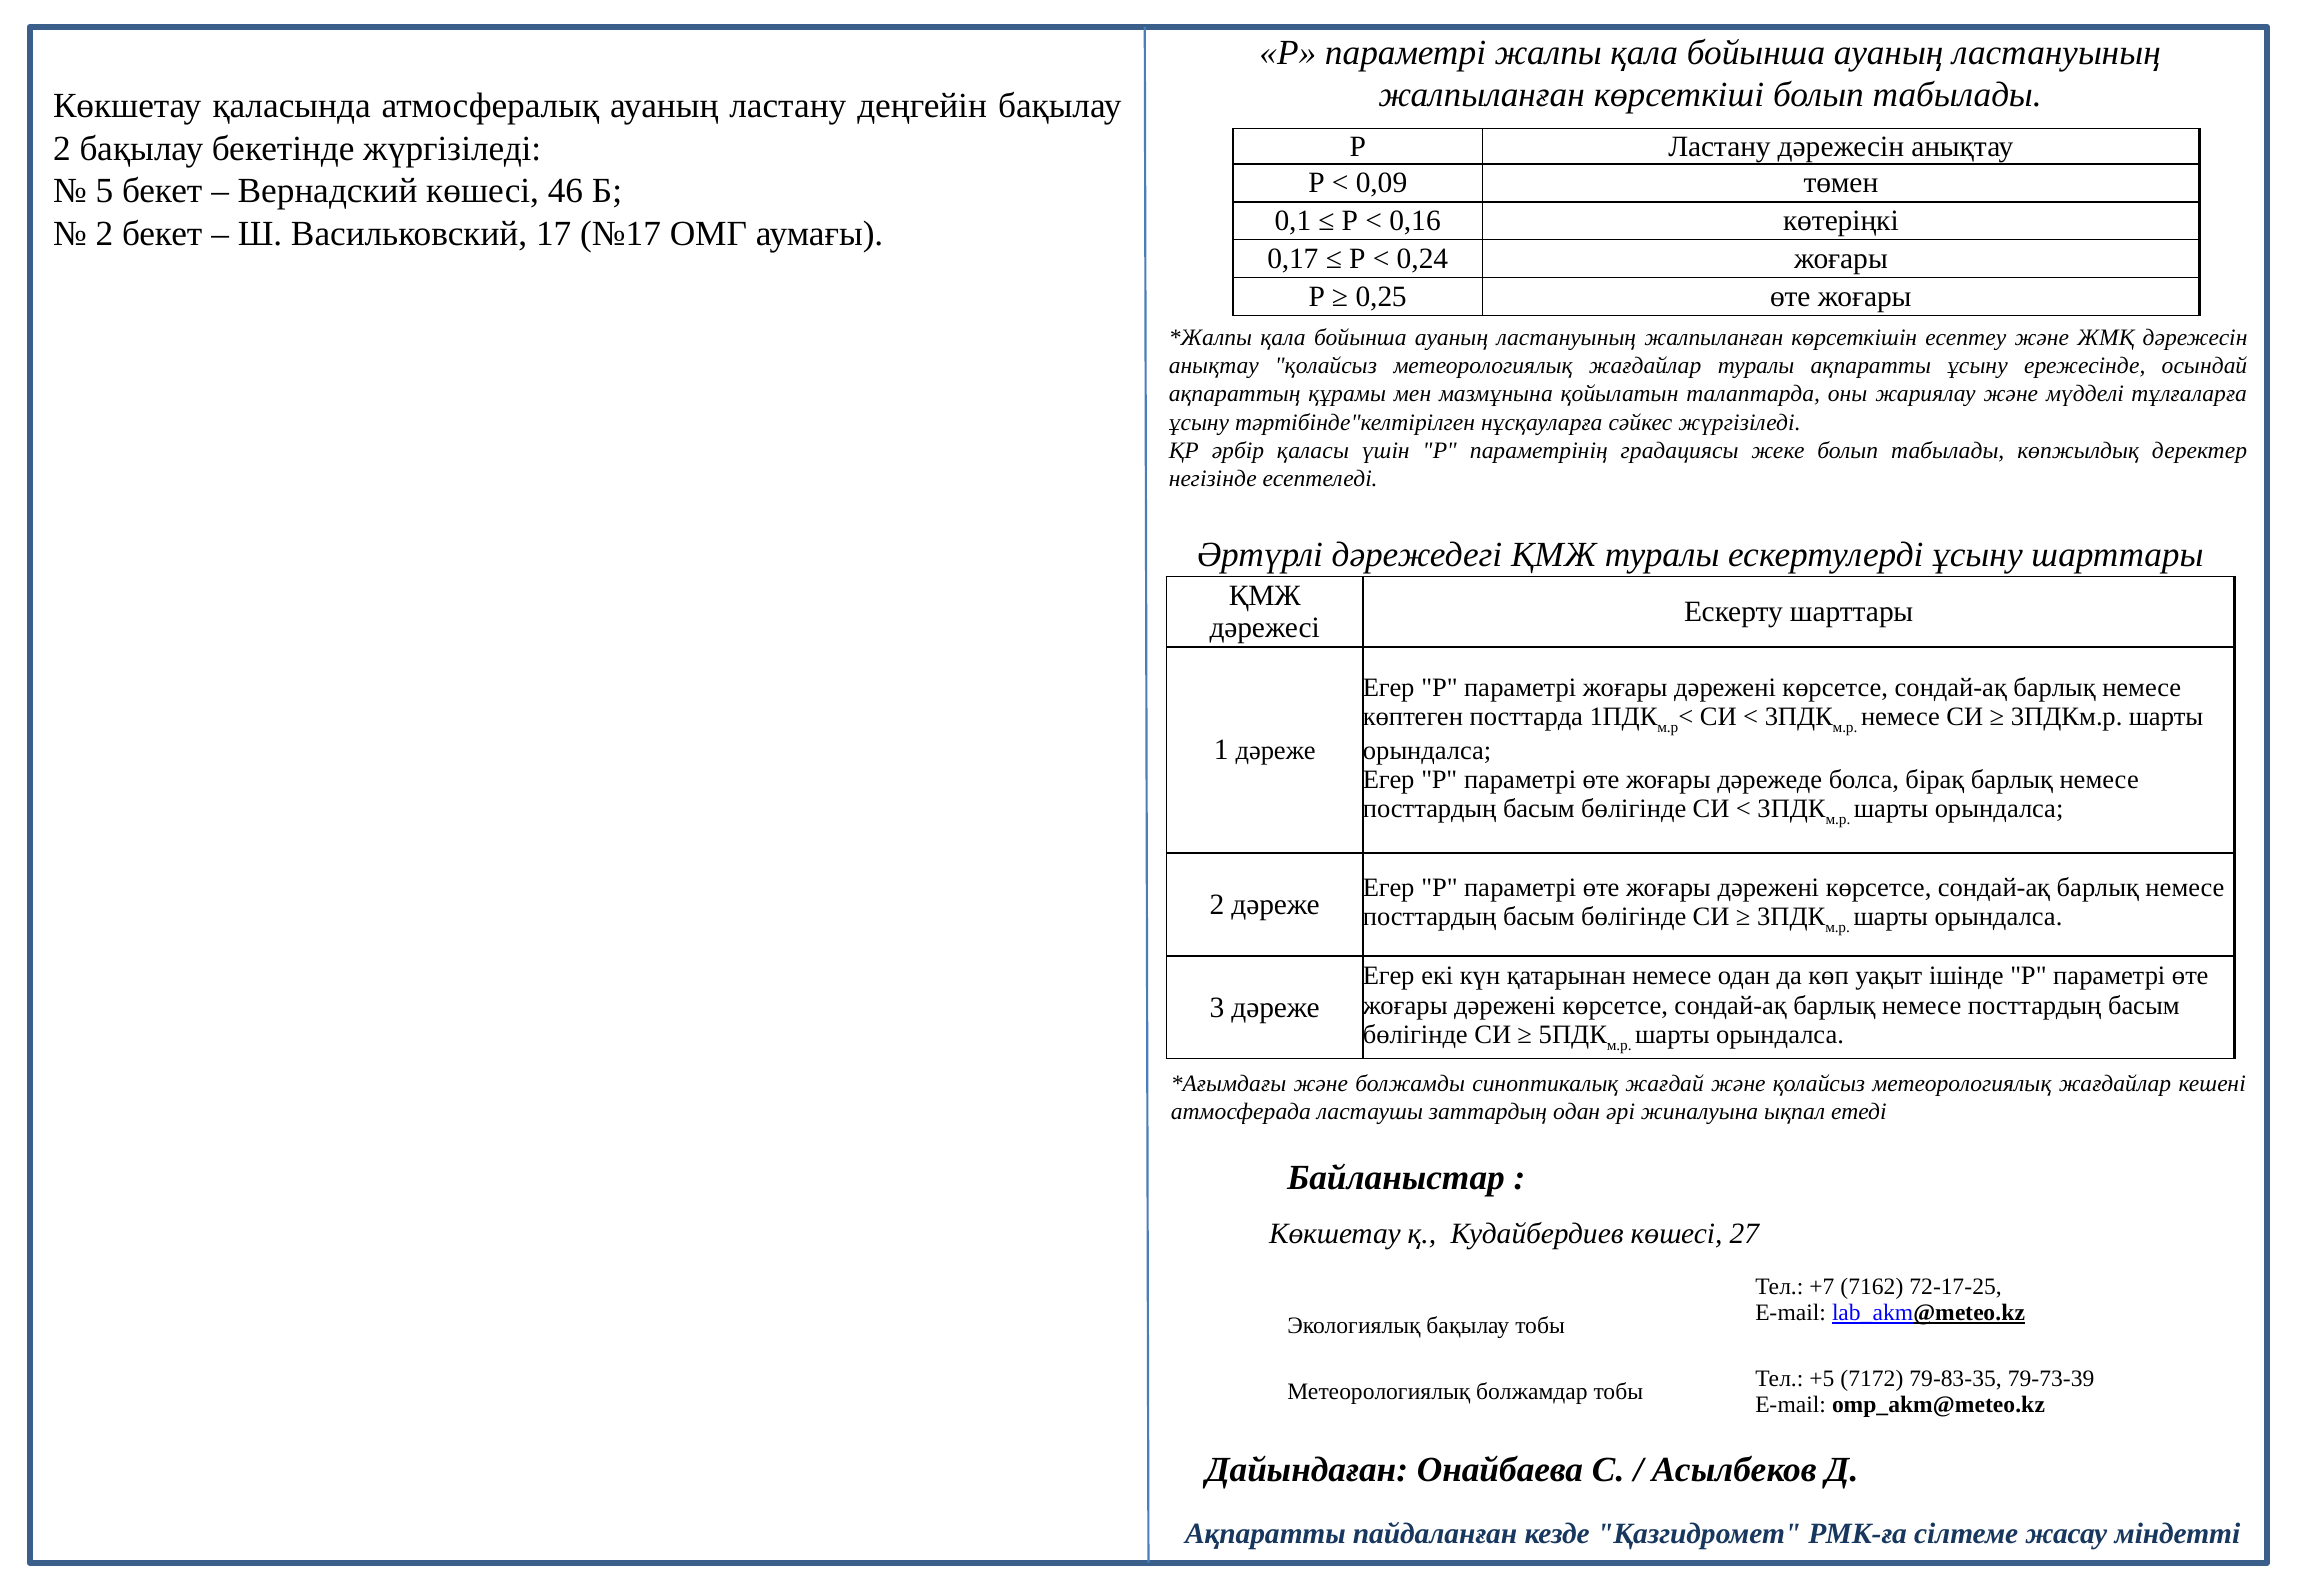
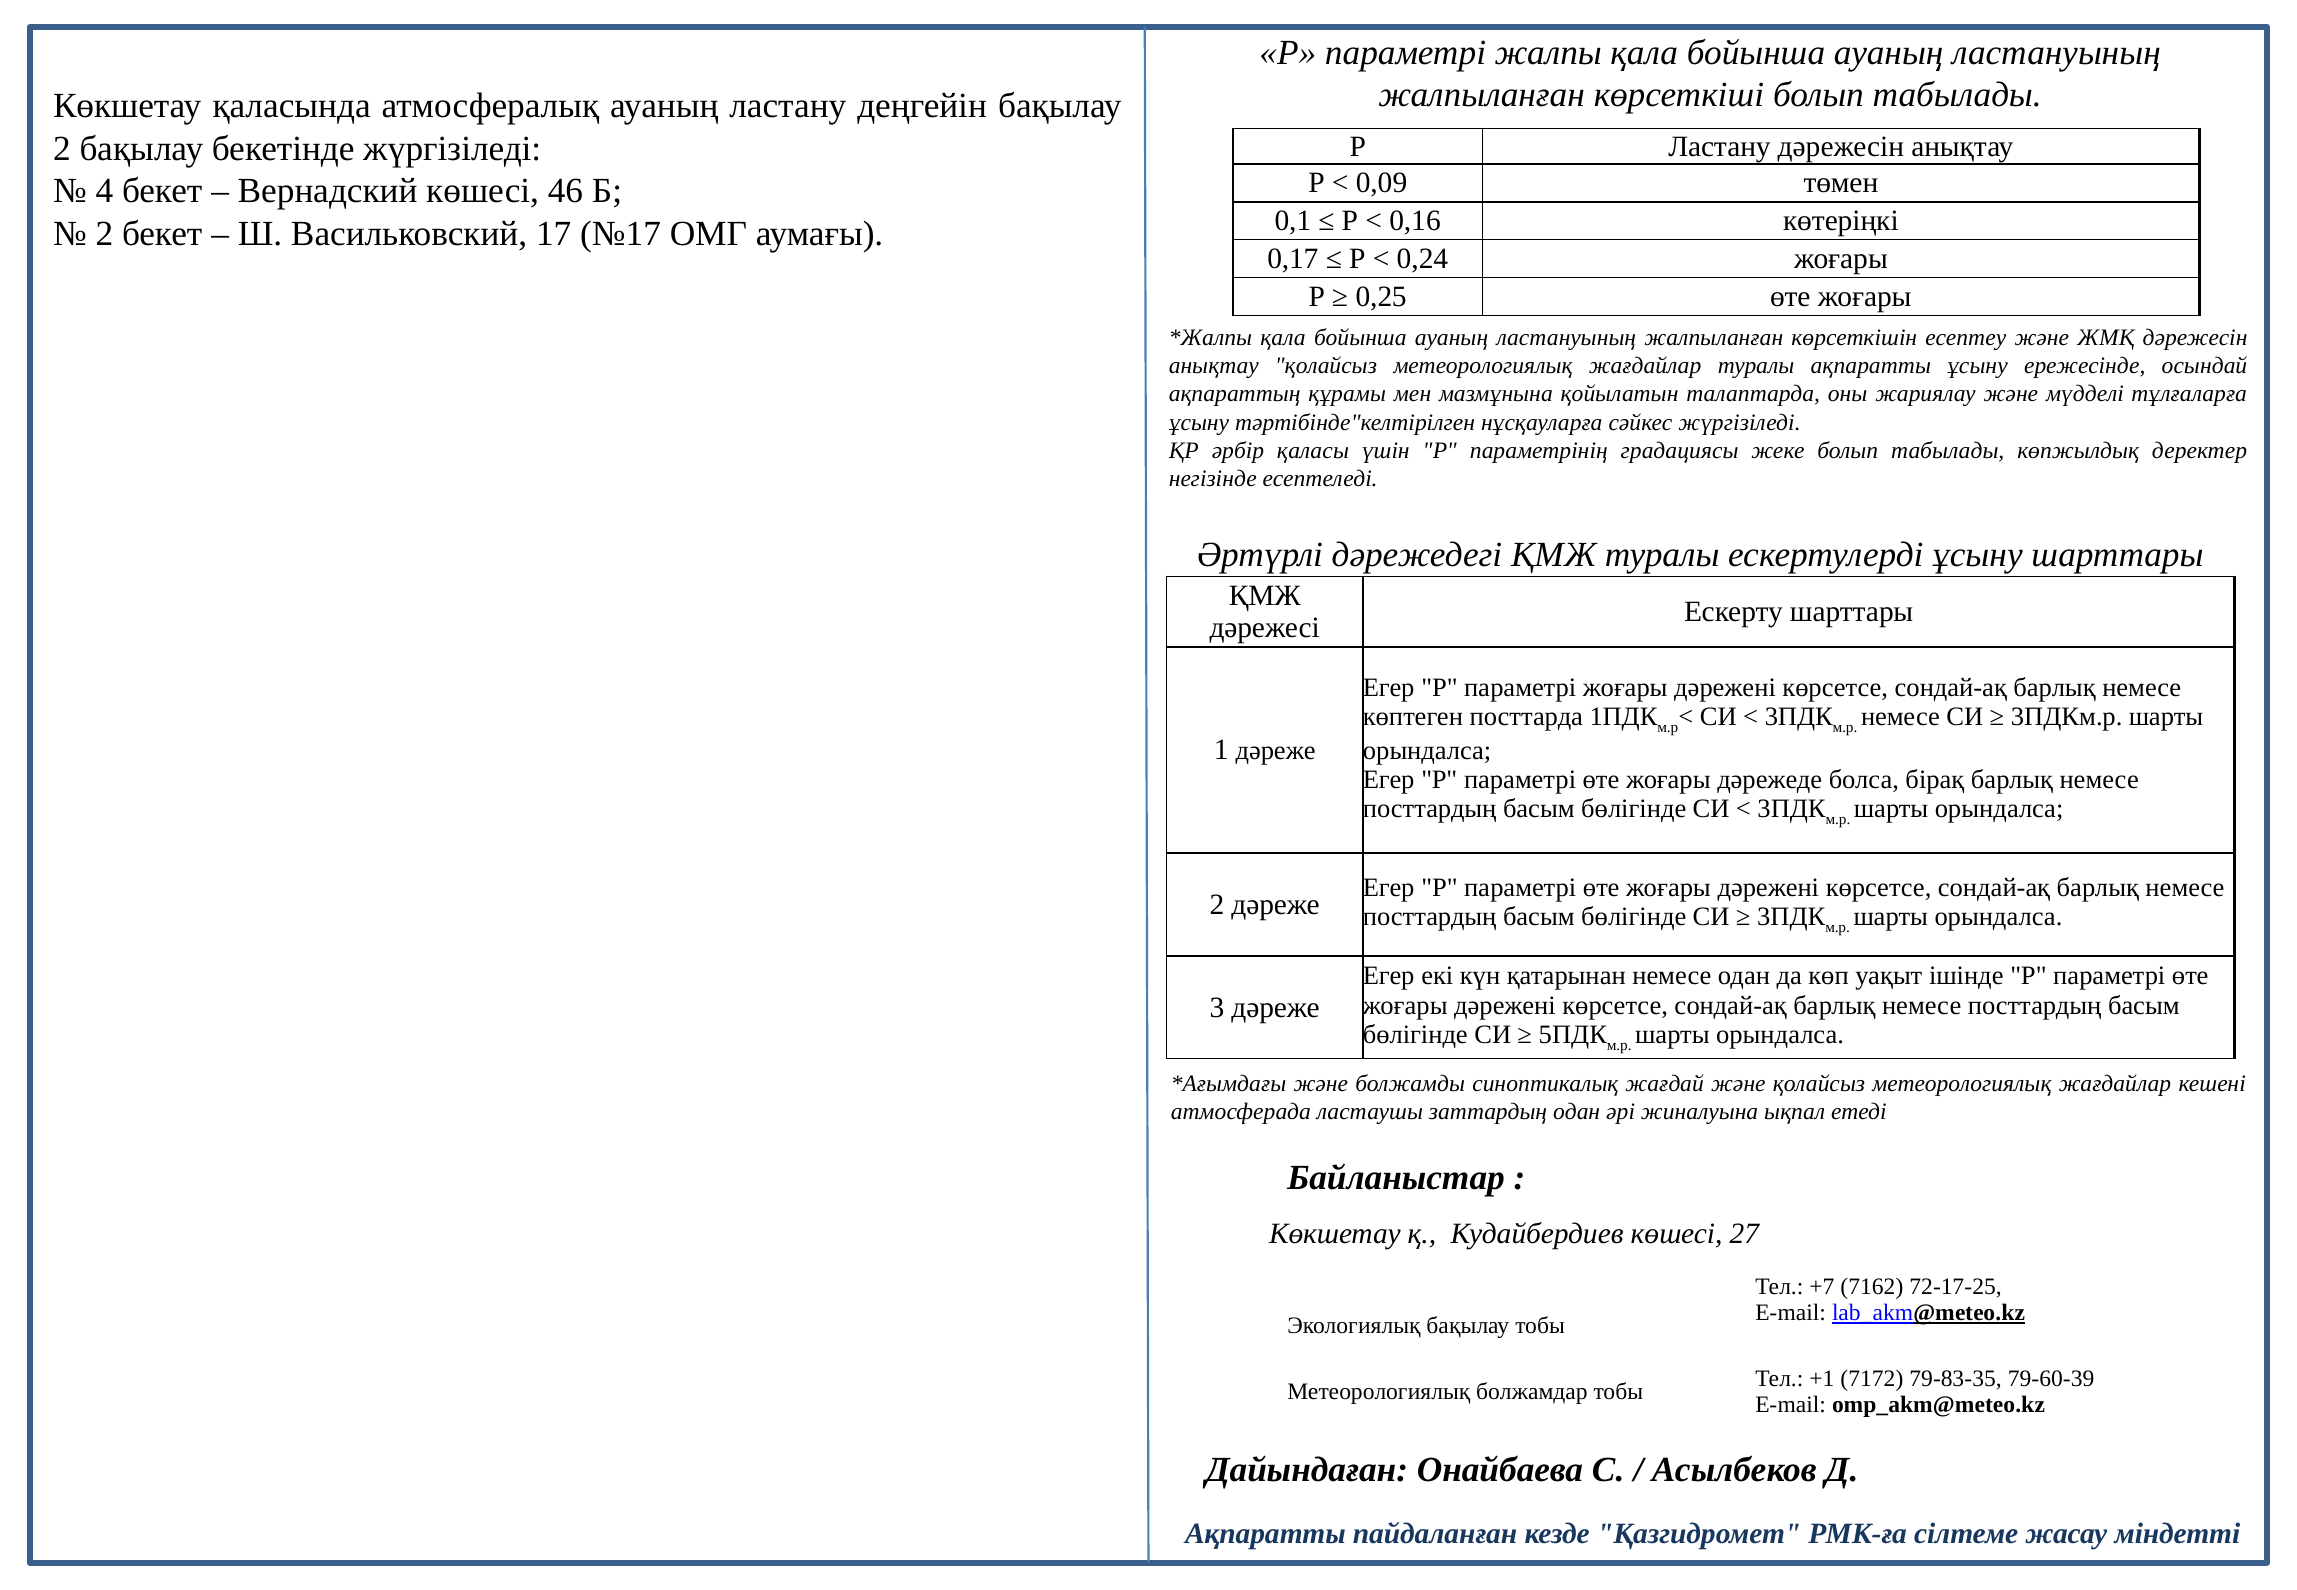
5: 5 -> 4 (104, 191)
+5: +5 -> +1 (1822, 1378)
79-73-39: 79-73-39 -> 79-60-39 (2051, 1378)
